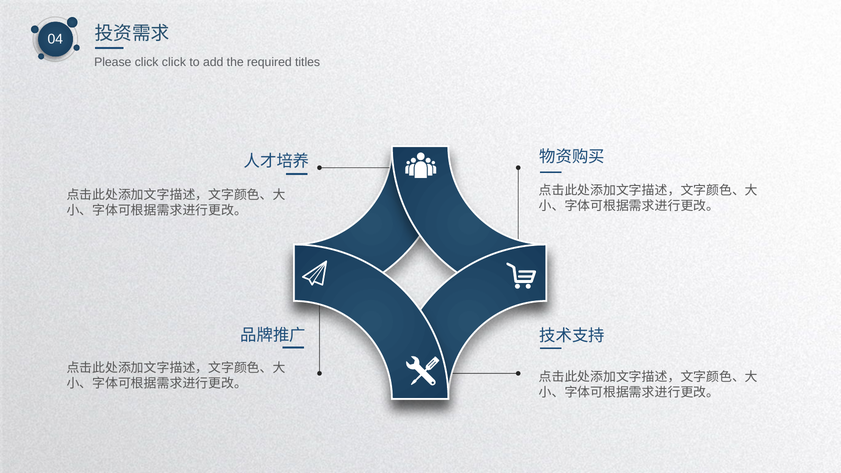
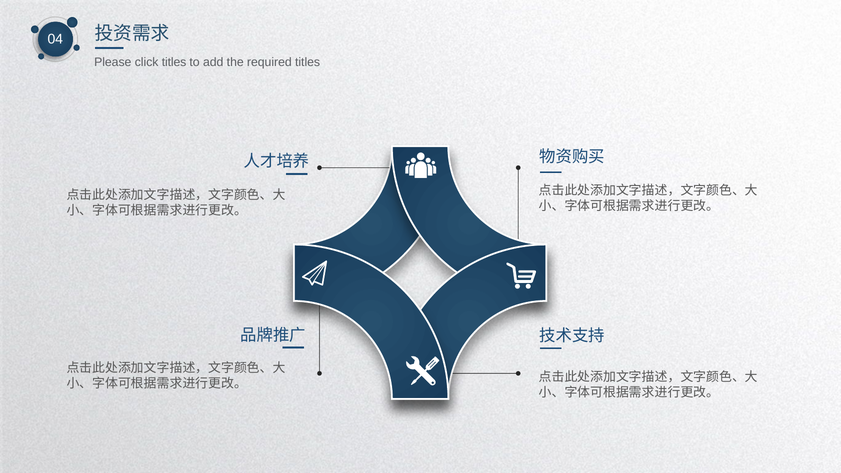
click click: click -> titles (174, 62)
